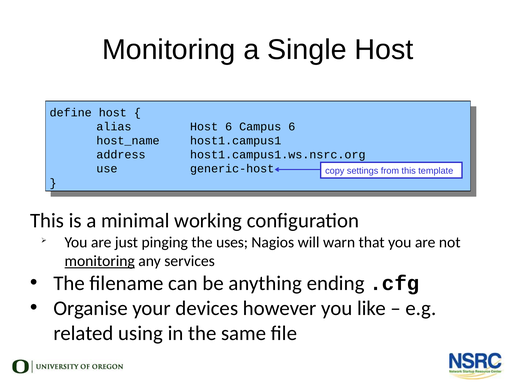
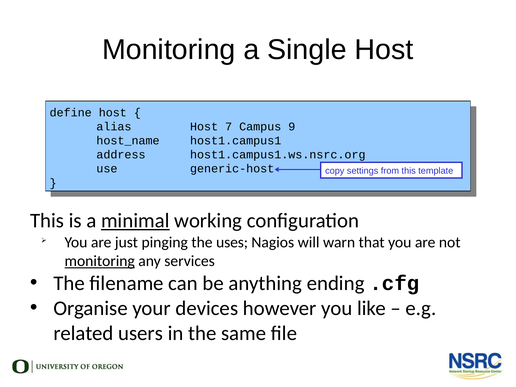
6: 6 -> 7 (229, 127)
6: 6 -> 9 (292, 127)
minimal underline: none -> present (135, 221)
using: using -> users (141, 333)
